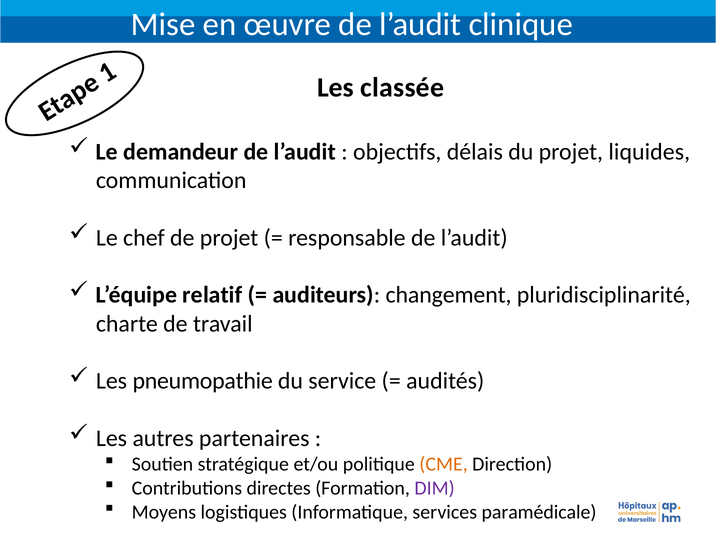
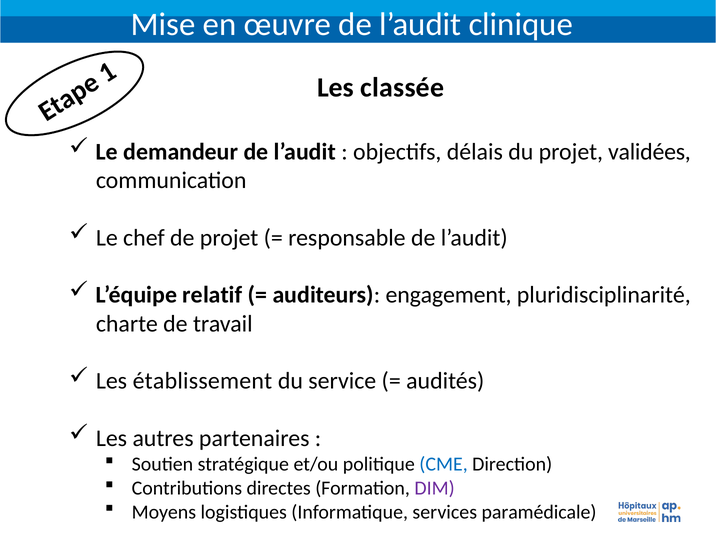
liquides: liquides -> validées (649, 152)
changement: changement -> engagement (449, 295)
pneumopathie: pneumopathie -> établissement (202, 381)
CME colour: orange -> blue (444, 464)
